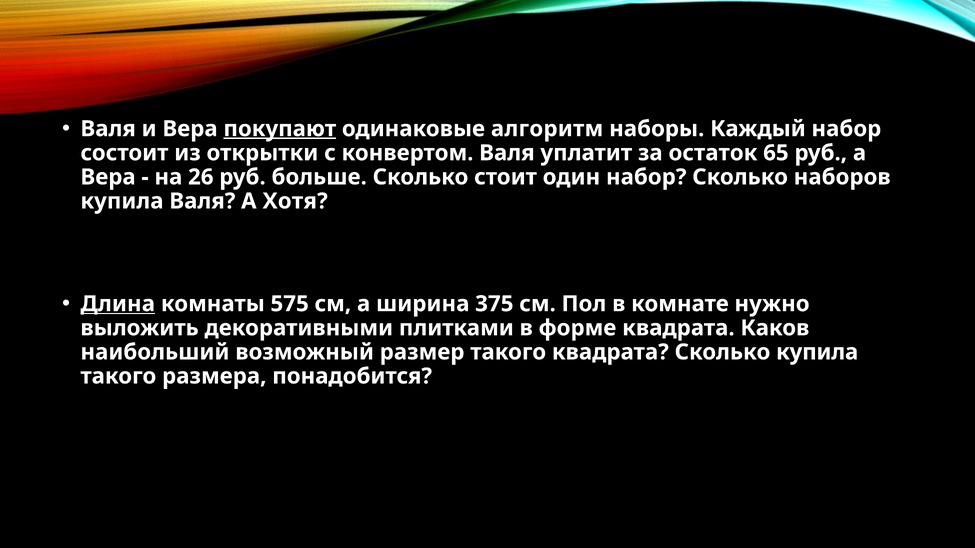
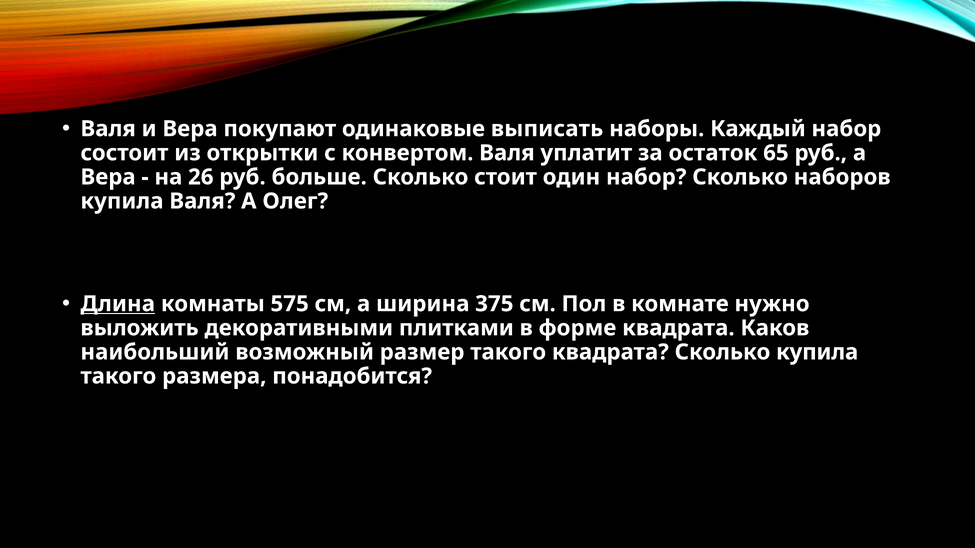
покупают underline: present -> none (280, 129)
алгоритм: алгоритм -> выписать (547, 129)
Хотя: Хотя -> Олег (295, 201)
